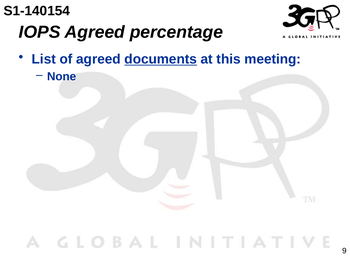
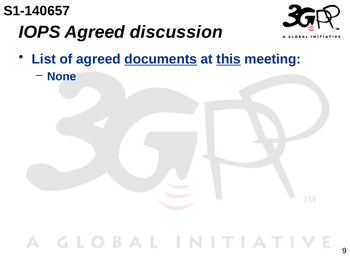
S1-140154: S1-140154 -> S1-140657 (37, 11)
percentage: percentage -> discussion (176, 32)
this underline: none -> present (229, 59)
